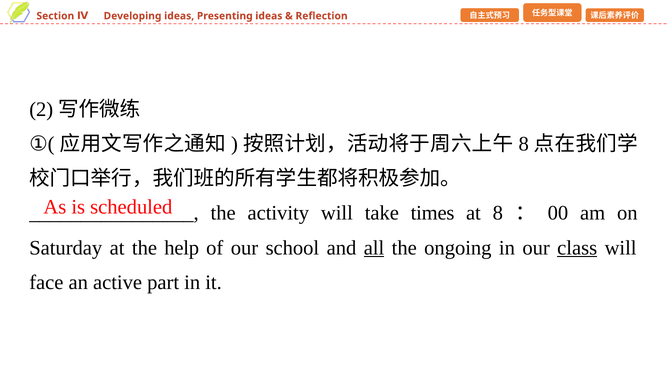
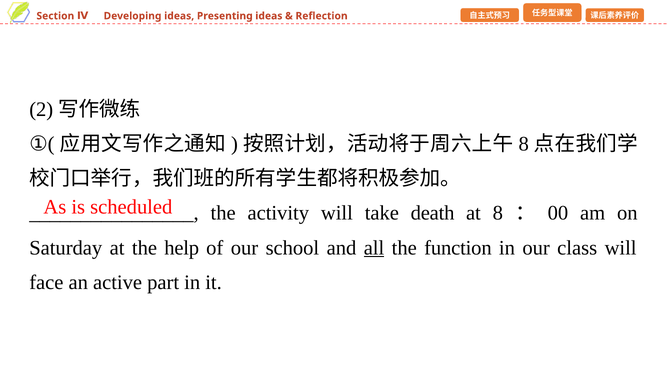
times: times -> death (433, 213)
ongoing: ongoing -> function (458, 248)
class underline: present -> none (577, 248)
